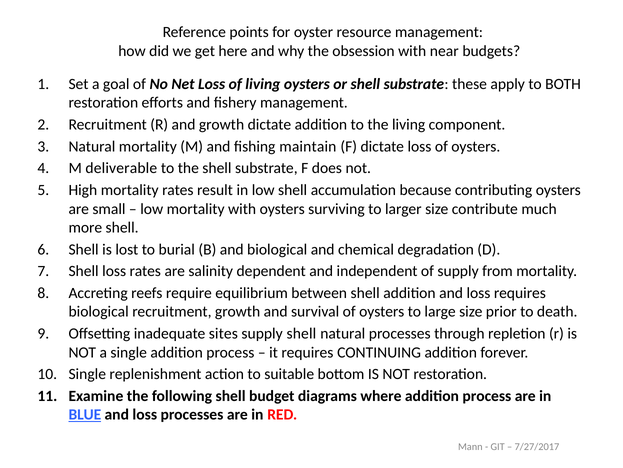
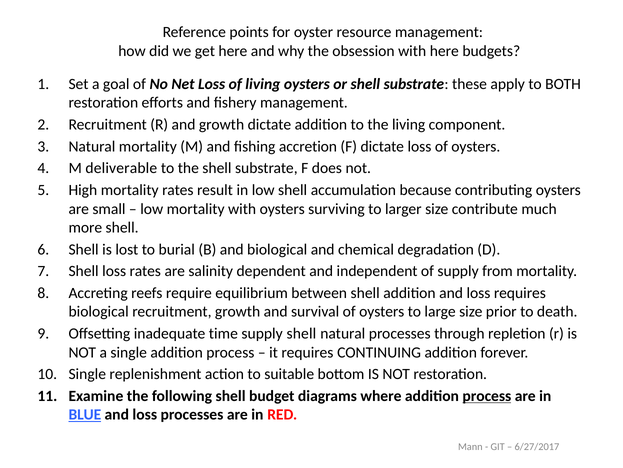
with near: near -> here (444, 51)
maintain: maintain -> accretion (308, 146)
sites: sites -> time (223, 333)
process underline: none -> present (487, 395)
7/27/2017: 7/27/2017 -> 6/27/2017 (537, 446)
